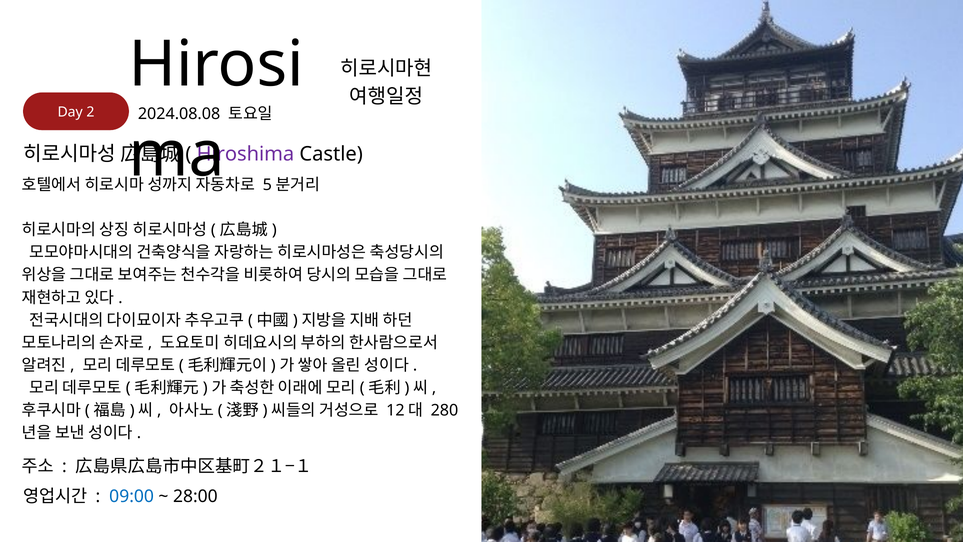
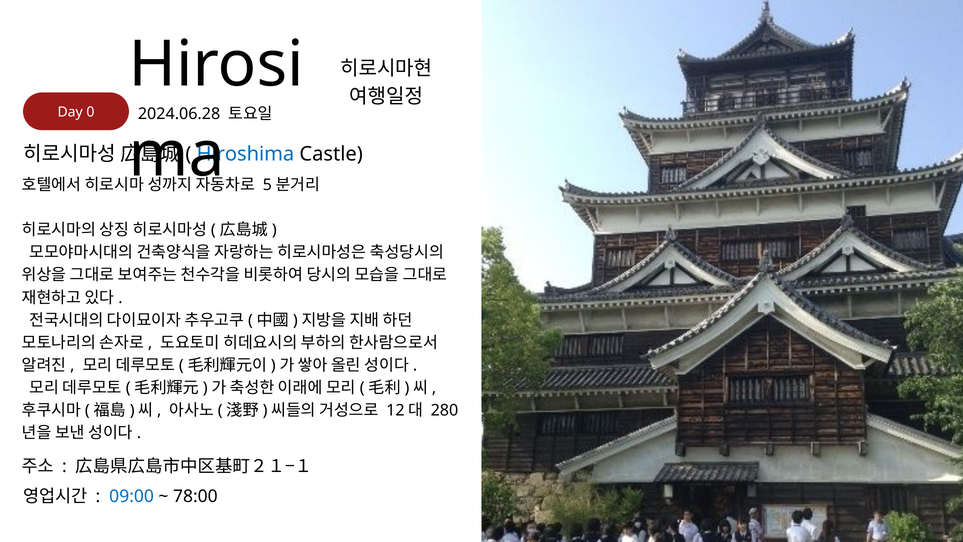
2: 2 -> 0 (90, 112)
2024.08.08: 2024.08.08 -> 2024.06.28 (179, 114)
Hiroshima colour: purple -> blue (245, 154)
28:00: 28:00 -> 78:00 (195, 496)
